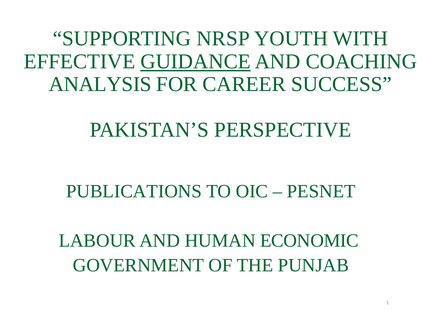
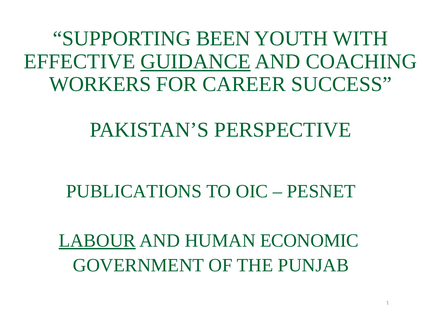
NRSP: NRSP -> BEEN (223, 39)
ANALYSIS: ANALYSIS -> WORKERS (100, 84)
LABOUR underline: none -> present (97, 240)
